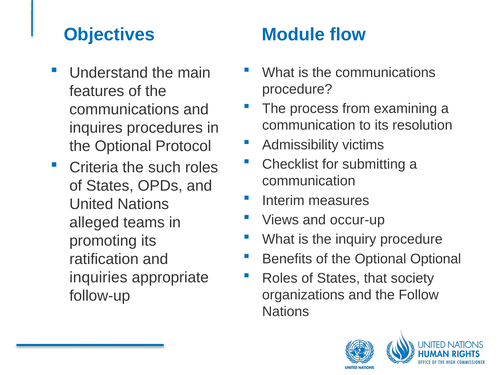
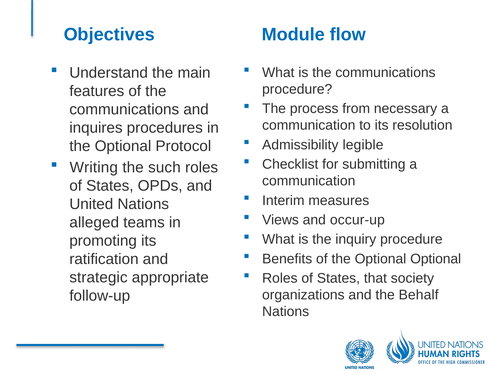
examining: examining -> necessary (405, 109)
victims: victims -> legible (363, 145)
Criteria: Criteria -> Writing (94, 167)
inquiries: inquiries -> strategic (98, 277)
Follow: Follow -> Behalf (419, 294)
